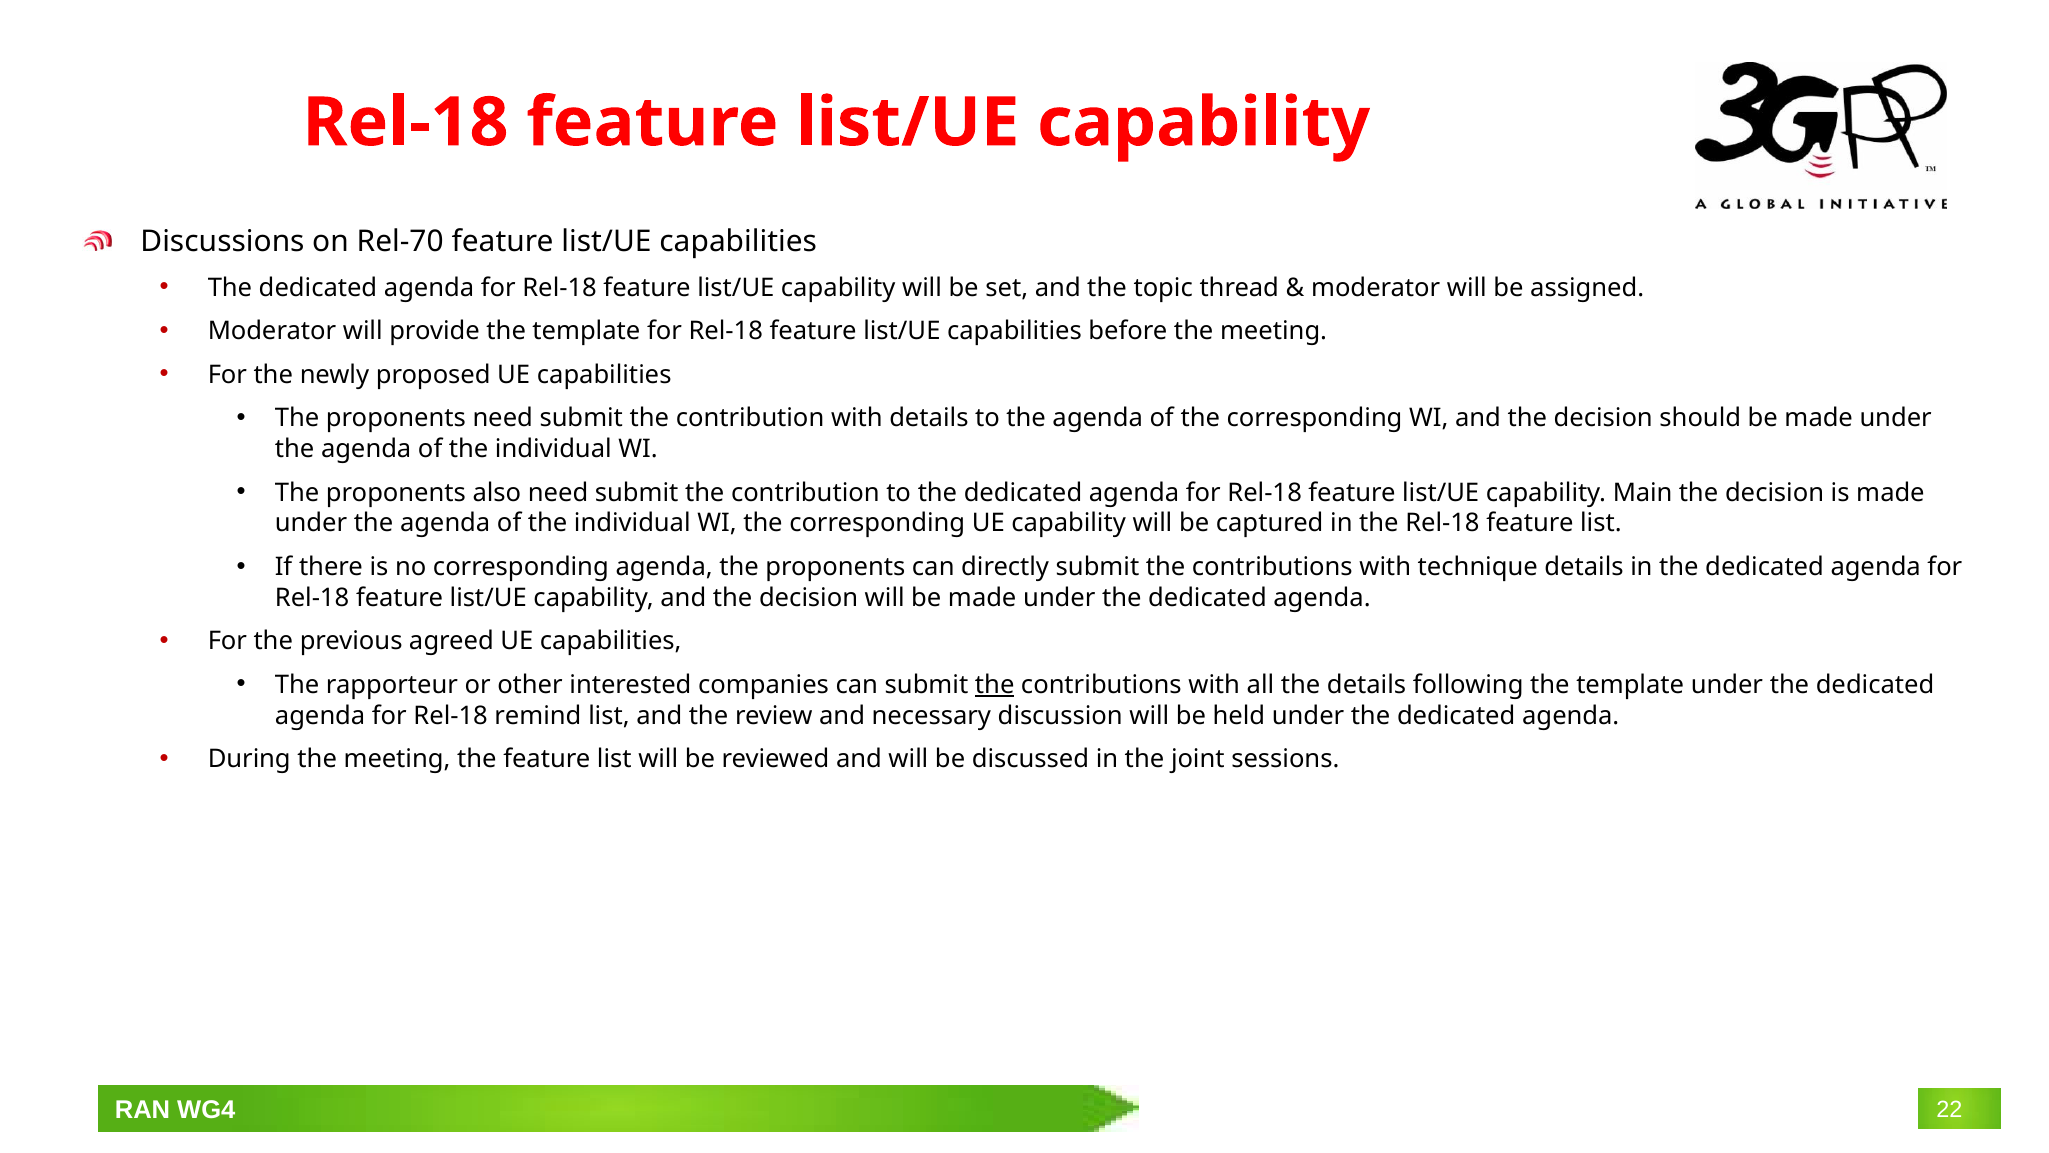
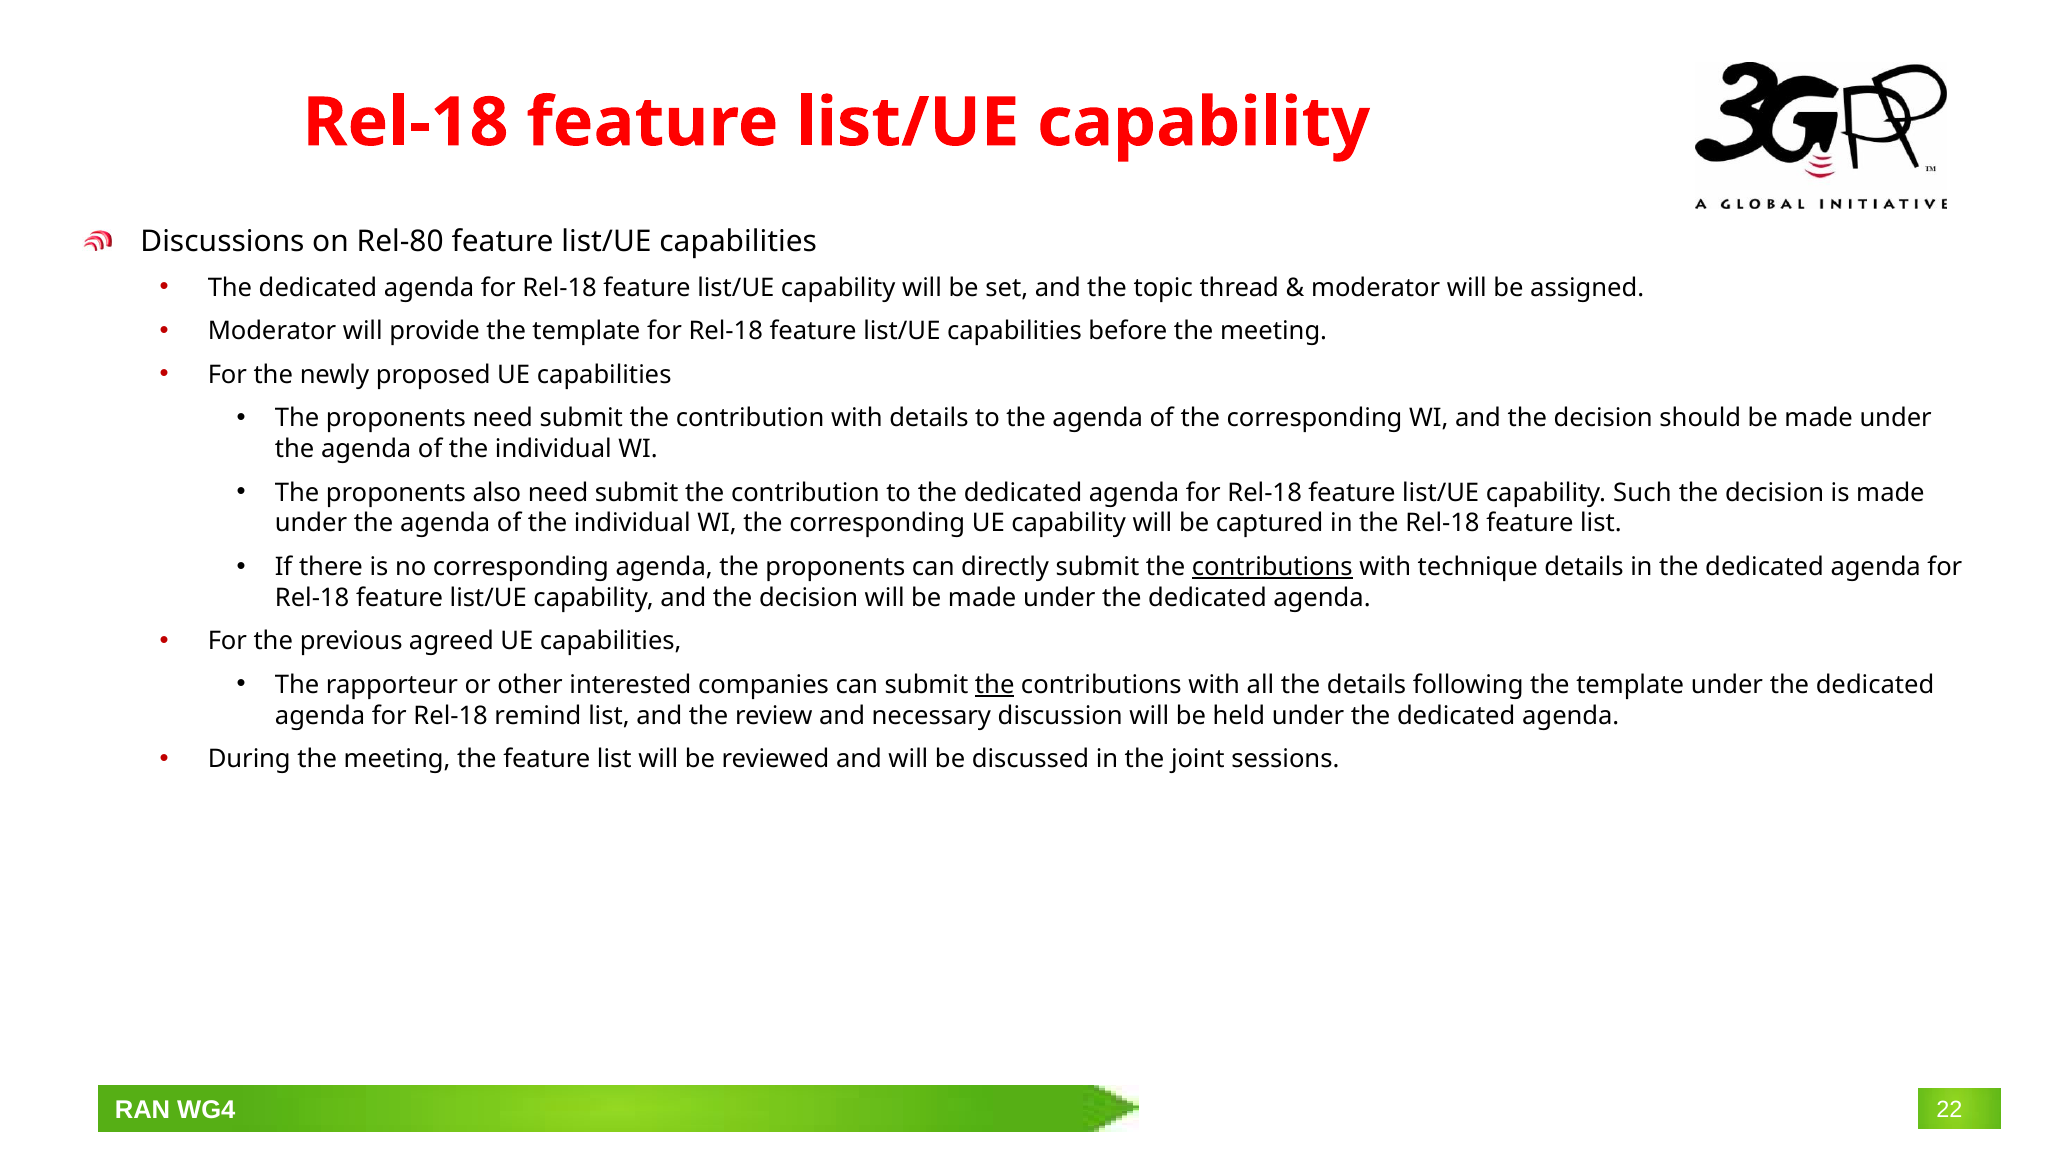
Rel-70: Rel-70 -> Rel-80 (400, 242)
Main: Main -> Such (1642, 493)
contributions underline: none -> present (1272, 567)
